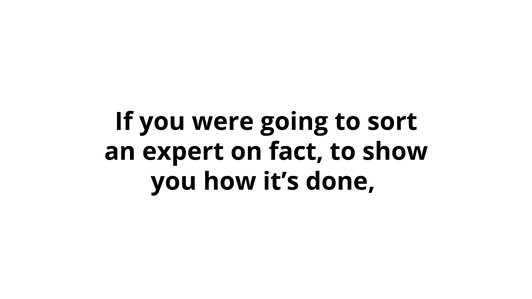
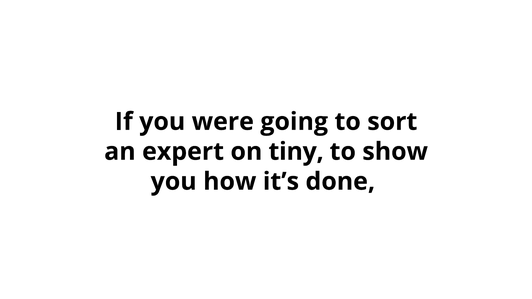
fact: fact -> tiny (296, 152)
